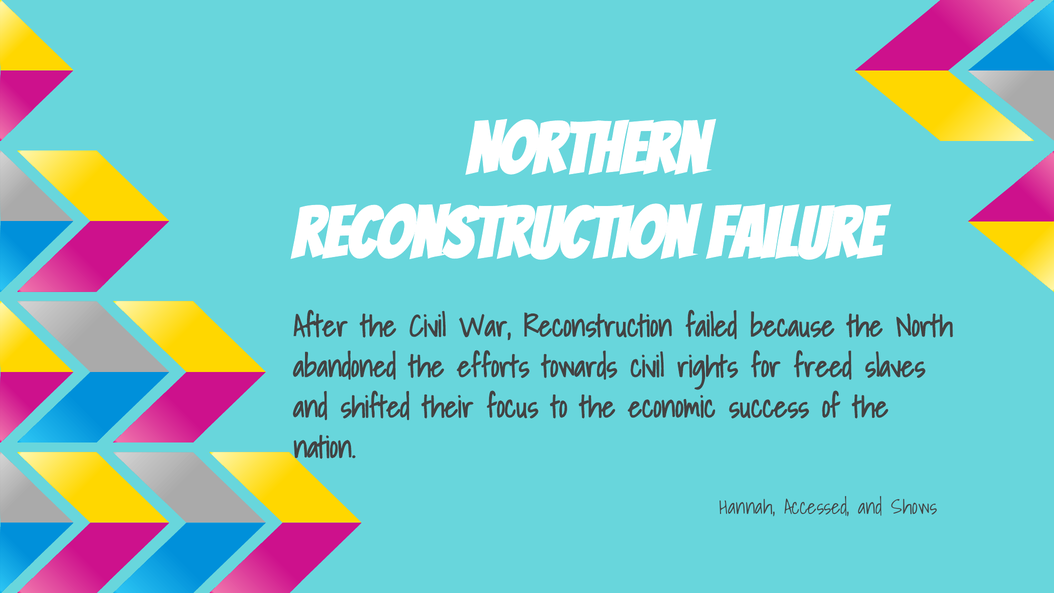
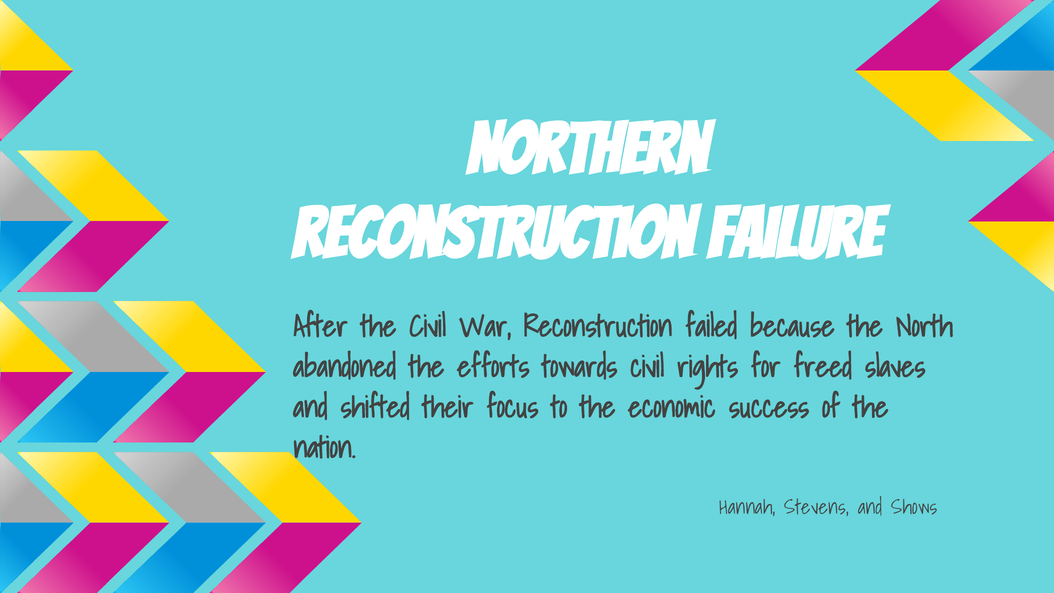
Accessed: Accessed -> Stevens (816, 507)
